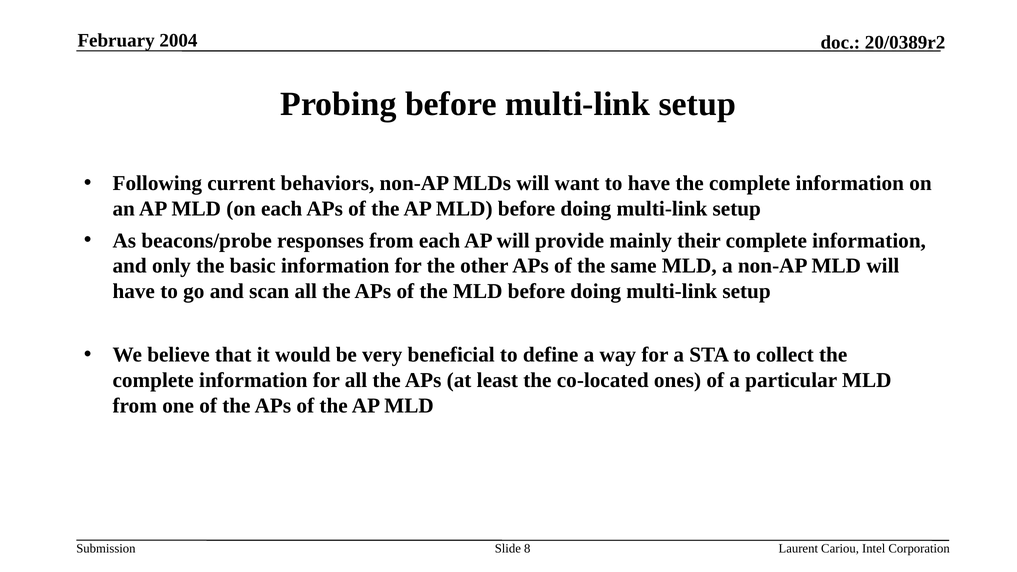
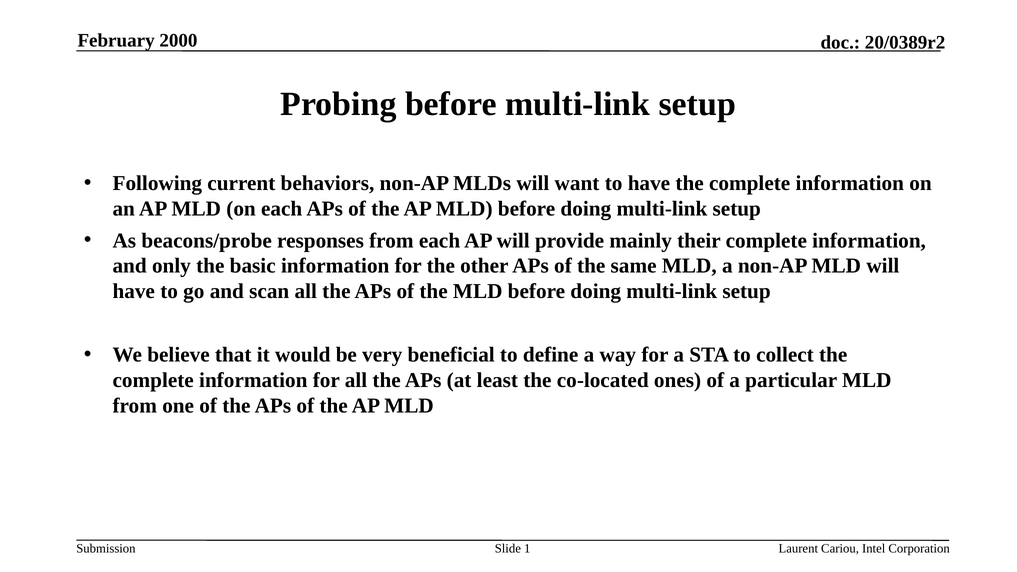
2004: 2004 -> 2000 (178, 40)
8: 8 -> 1 (527, 549)
